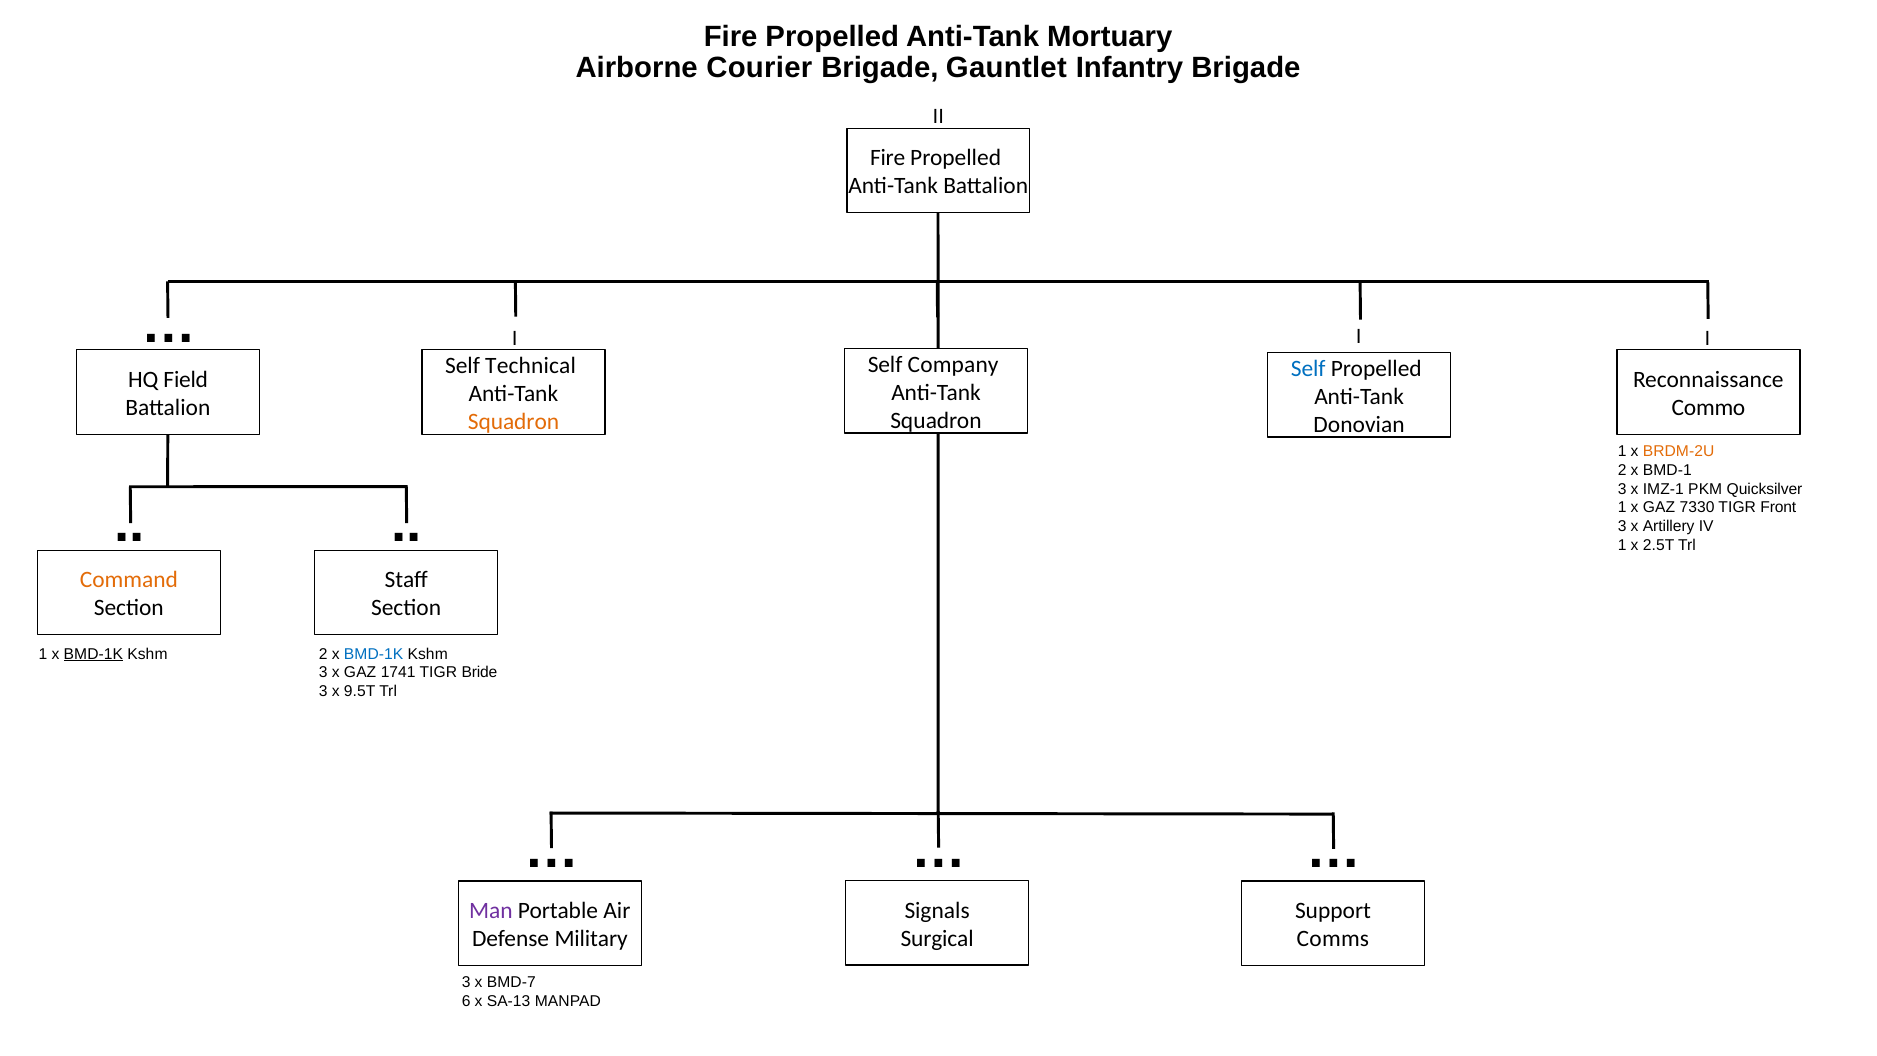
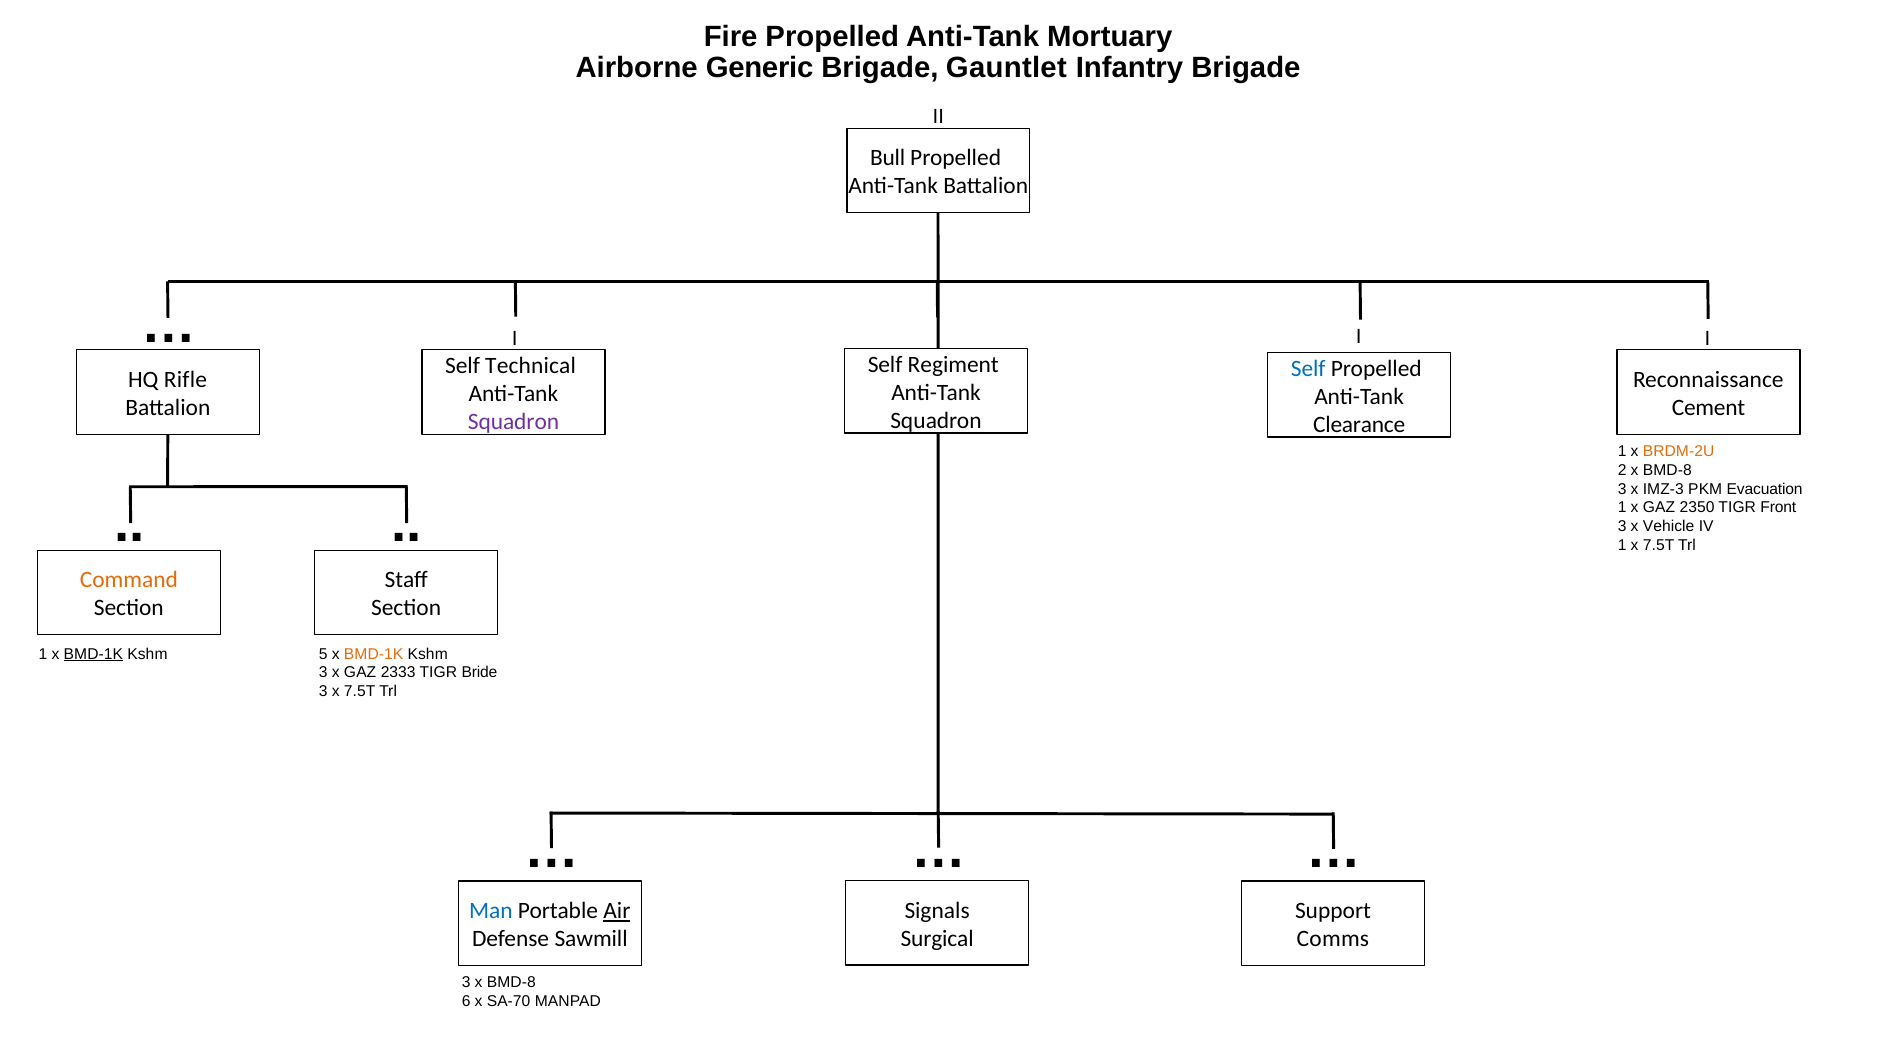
Courier: Courier -> Generic (760, 68)
Fire: Fire -> Bull (888, 158)
Company: Company -> Regiment (953, 364)
Field: Field -> Rifle (186, 380)
Commo: Commo -> Cement (1708, 408)
Squadron colour: orange -> purple (514, 422)
Donovian: Donovian -> Clearance (1359, 425)
2 x BMD-1: BMD-1 -> BMD-8 (1667, 470)
IMZ-1: IMZ-1 -> IMZ-3 (1663, 489)
Quicksilver: Quicksilver -> Evacuation (1765, 489)
7330: 7330 -> 2350 (1697, 508)
Artillery: Artillery -> Vehicle (1669, 526)
1 x 2.5T: 2.5T -> 7.5T (1659, 545)
Kshm 2: 2 -> 5 (323, 654)
BMD-1K colour: blue -> orange (374, 654)
1741: 1741 -> 2333 (398, 672)
3 x 9.5T: 9.5T -> 7.5T (360, 691)
Man colour: purple -> blue (491, 911)
Air underline: none -> present (617, 911)
Military: Military -> Sawmill (591, 939)
3 x BMD-7: BMD-7 -> BMD-8 (511, 982)
SA-13: SA-13 -> SA-70 (509, 1001)
